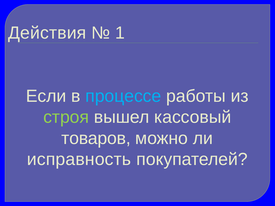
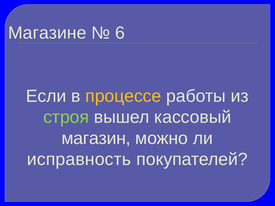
Действия: Действия -> Магазине (47, 33)
1: 1 -> 6 (120, 33)
процессе colour: light blue -> yellow (123, 96)
товаров: товаров -> магазин (96, 138)
